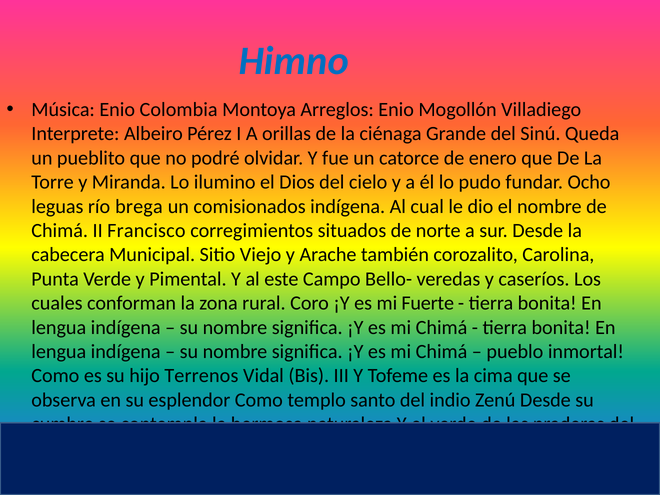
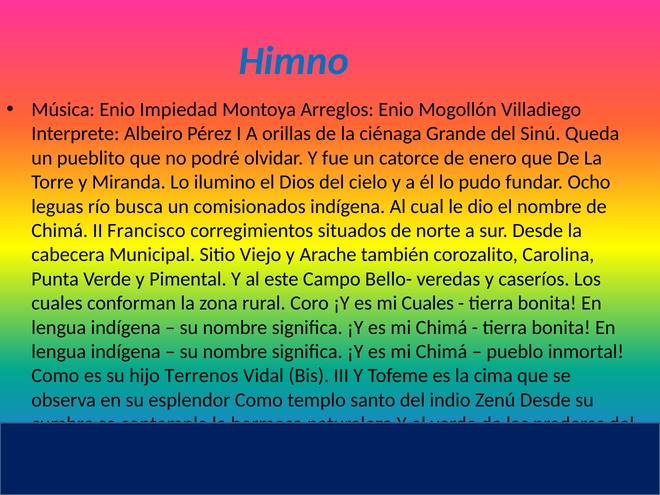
Colombia: Colombia -> Impiedad (179, 110)
brega: brega -> busca (139, 206)
mi Fuerte: Fuerte -> Cuales (428, 303)
